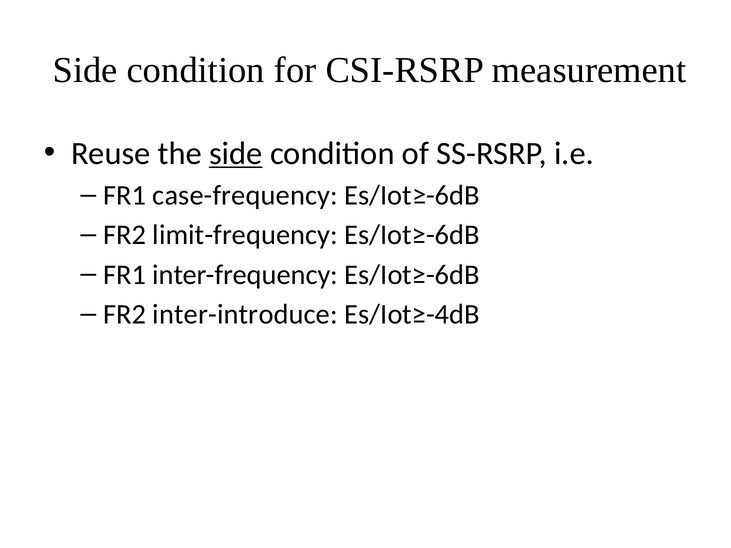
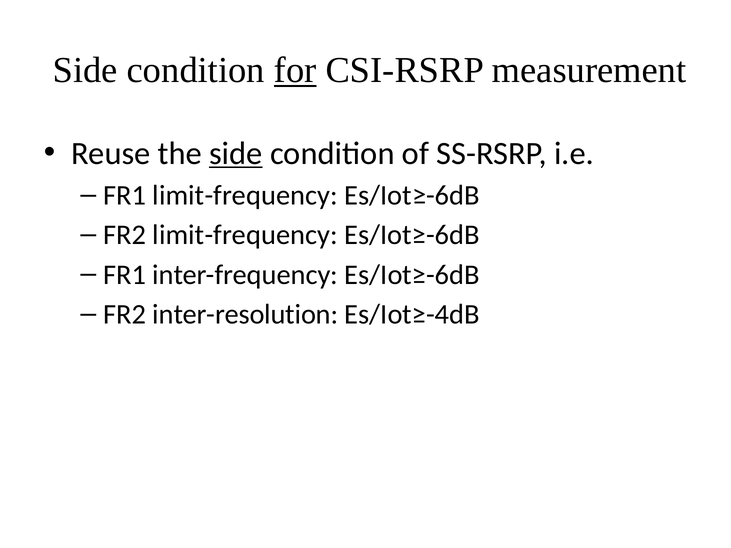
for underline: none -> present (295, 70)
FR1 case-frequency: case-frequency -> limit-frequency (245, 195)
inter-introduce: inter-introduce -> inter-resolution (245, 315)
